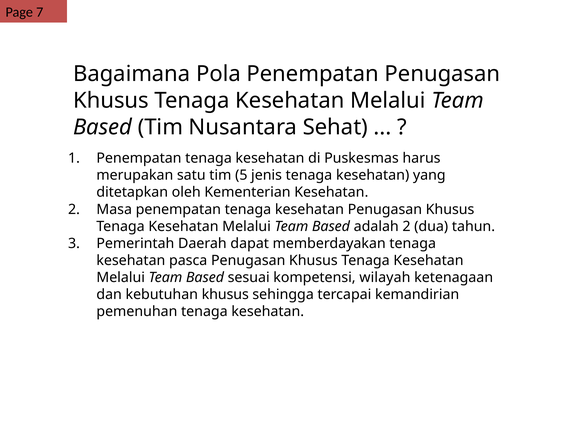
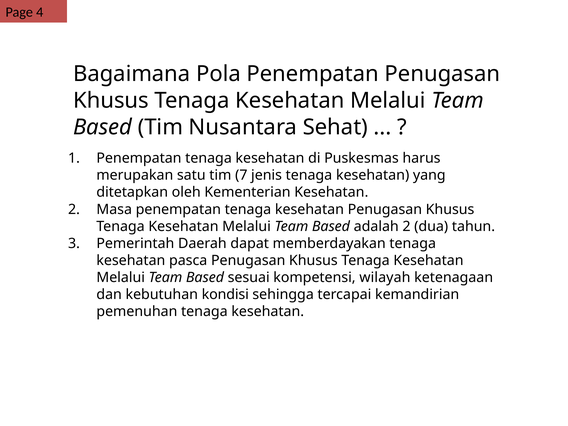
7: 7 -> 4 (40, 12)
5: 5 -> 7 (241, 175)
kebutuhan khusus: khusus -> kondisi (225, 295)
